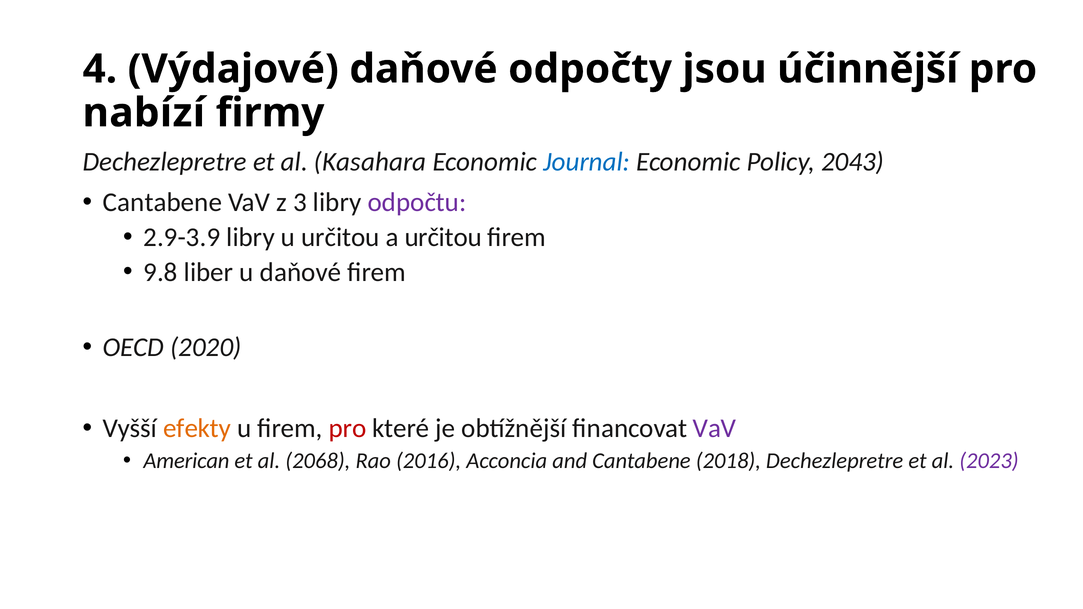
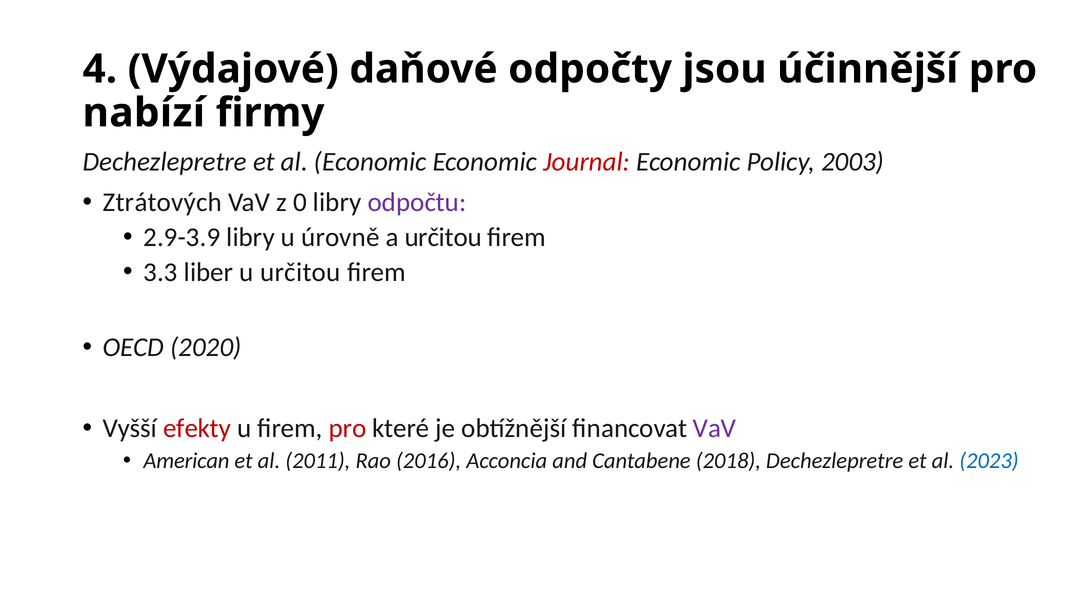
al Kasahara: Kasahara -> Economic (370, 162)
Journal colour: blue -> red (587, 162)
2043: 2043 -> 2003 (853, 162)
Cantabene: Cantabene -> Ztrátových (162, 203)
3: 3 -> 0 (300, 203)
u určitou: určitou -> úrovně (340, 237)
9.8: 9.8 -> 3.3 (161, 272)
u daňové: daňové -> určitou (300, 272)
efekty colour: orange -> red (197, 429)
2068: 2068 -> 2011 (318, 461)
2023 colour: purple -> blue (989, 461)
